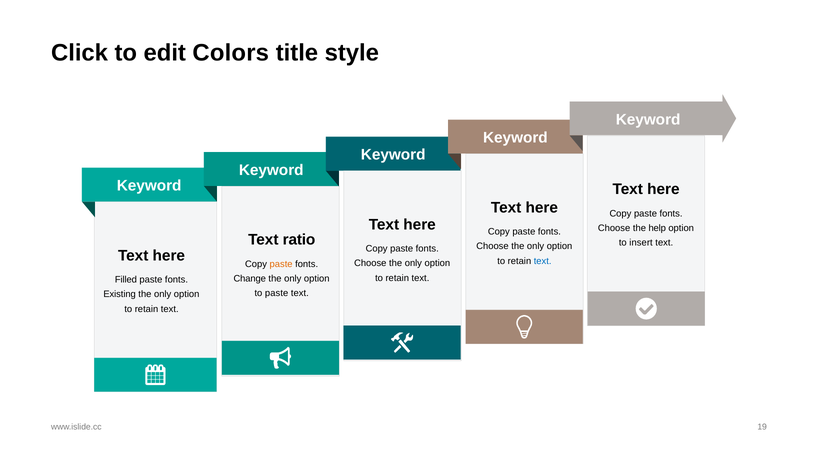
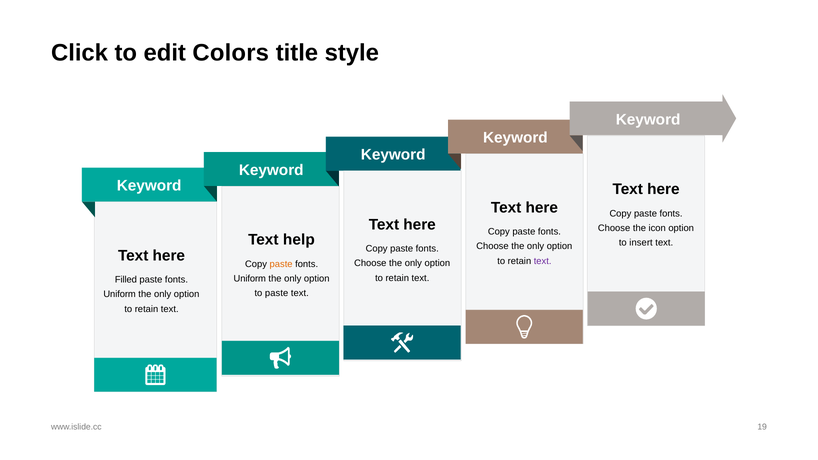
help: help -> icon (657, 228)
ratio: ratio -> help (299, 240)
text colour: blue -> purple (543, 261)
Change: Change -> Uniform (250, 279)
Existing: Existing -> Uniform (120, 294)
